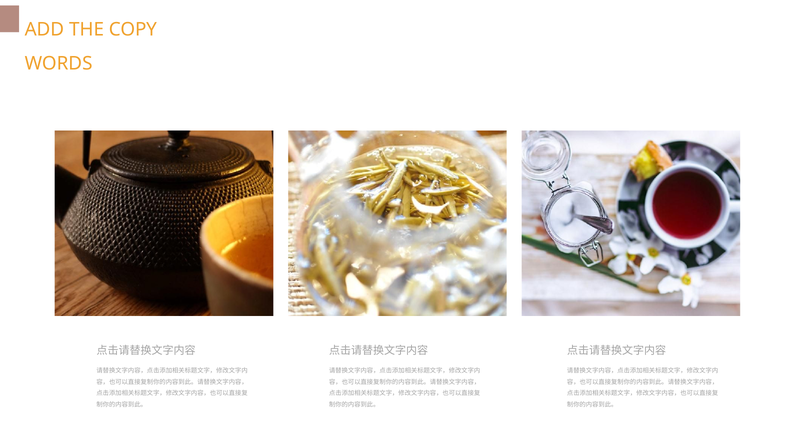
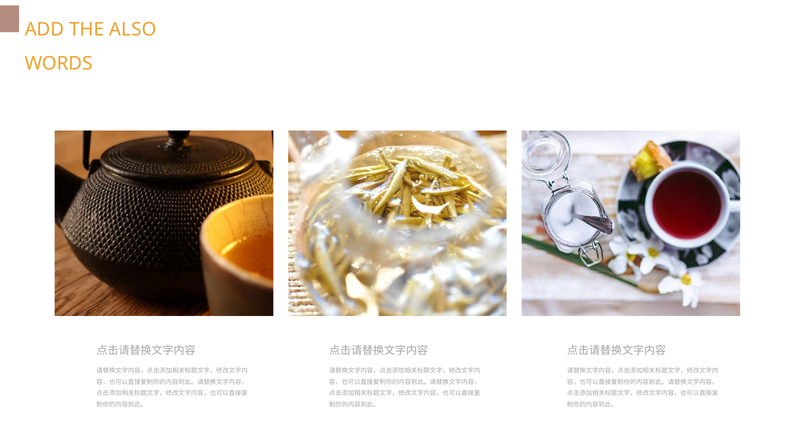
COPY: COPY -> ALSO (133, 29)
